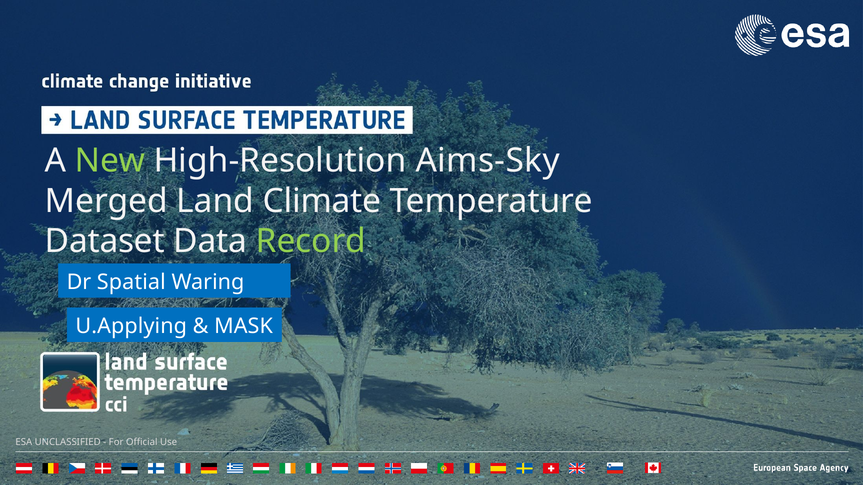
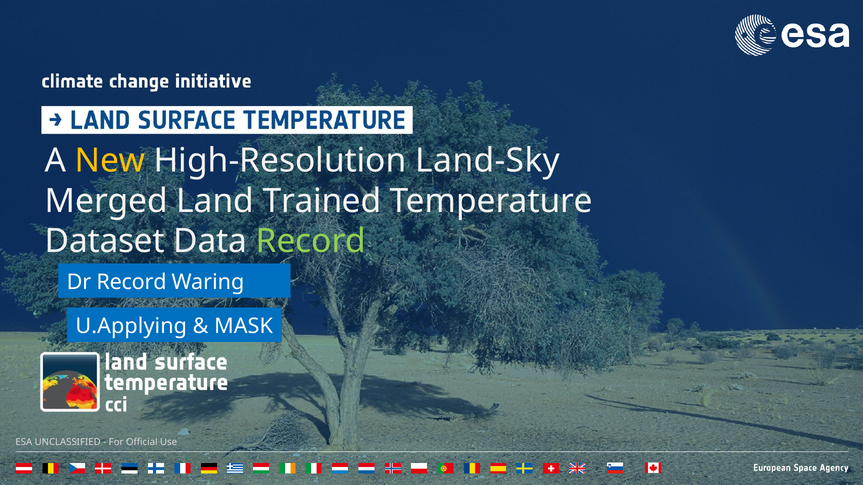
New colour: light green -> yellow (110, 161)
Aims-Sky: Aims-Sky -> Land-Sky (488, 161)
Climate: Climate -> Trained (322, 201)
Dr Spatial: Spatial -> Record (131, 282)
